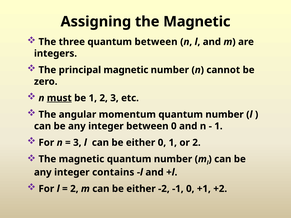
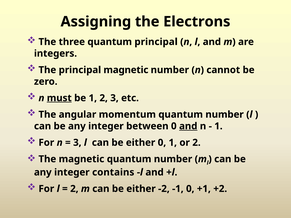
Assigning the Magnetic: Magnetic -> Electrons (197, 22)
quantum between: between -> principal (156, 42)
and underline: none -> present (188, 126)
